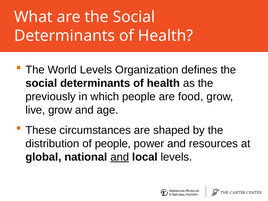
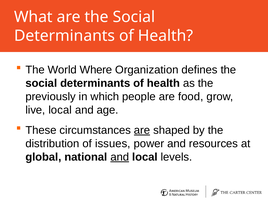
World Levels: Levels -> Where (96, 70)
live grow: grow -> local (60, 110)
are underline: none -> present (142, 130)
of people: people -> issues (113, 144)
